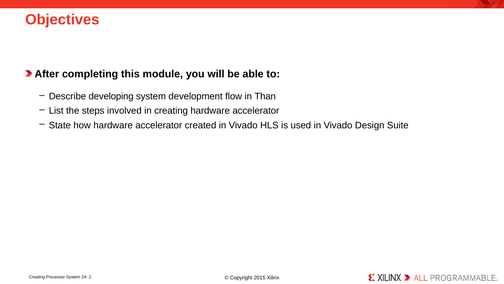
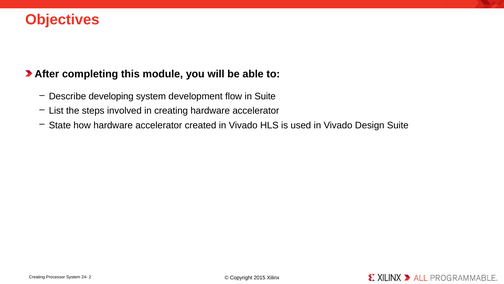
in Than: Than -> Suite (265, 96)
